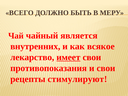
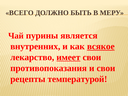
чайный: чайный -> пурины (42, 36)
всякое underline: none -> present (101, 46)
стимулируют: стимулируют -> температурой (77, 79)
